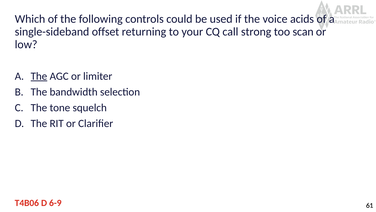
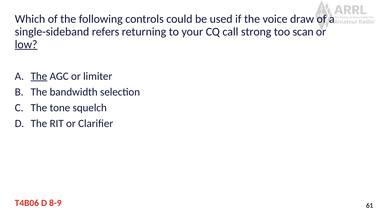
acids: acids -> draw (302, 19)
offset: offset -> refers (106, 32)
low underline: none -> present (26, 44)
6-9: 6-9 -> 8-9 (55, 203)
